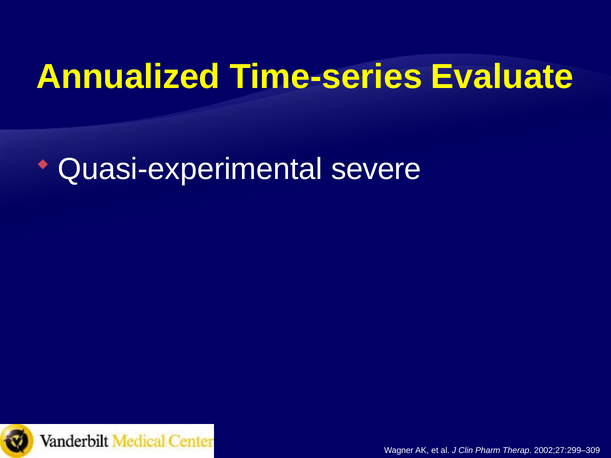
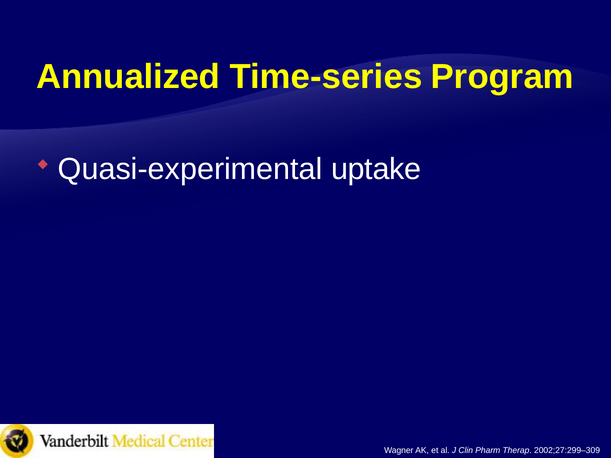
Evaluate: Evaluate -> Program (502, 77)
severe: severe -> uptake (376, 169)
